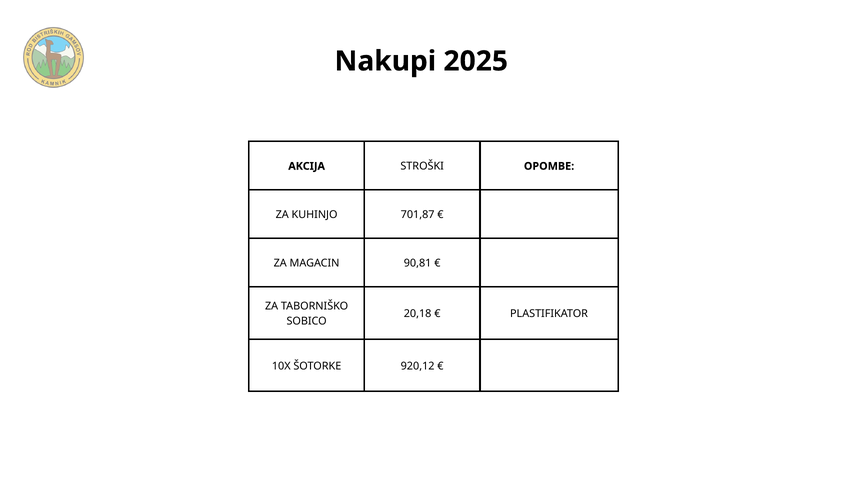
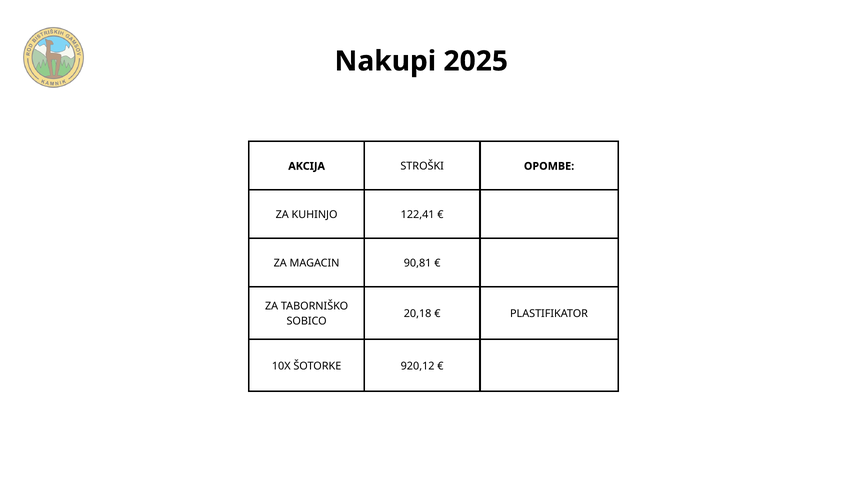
701,87: 701,87 -> 122,41 (418, 215)
